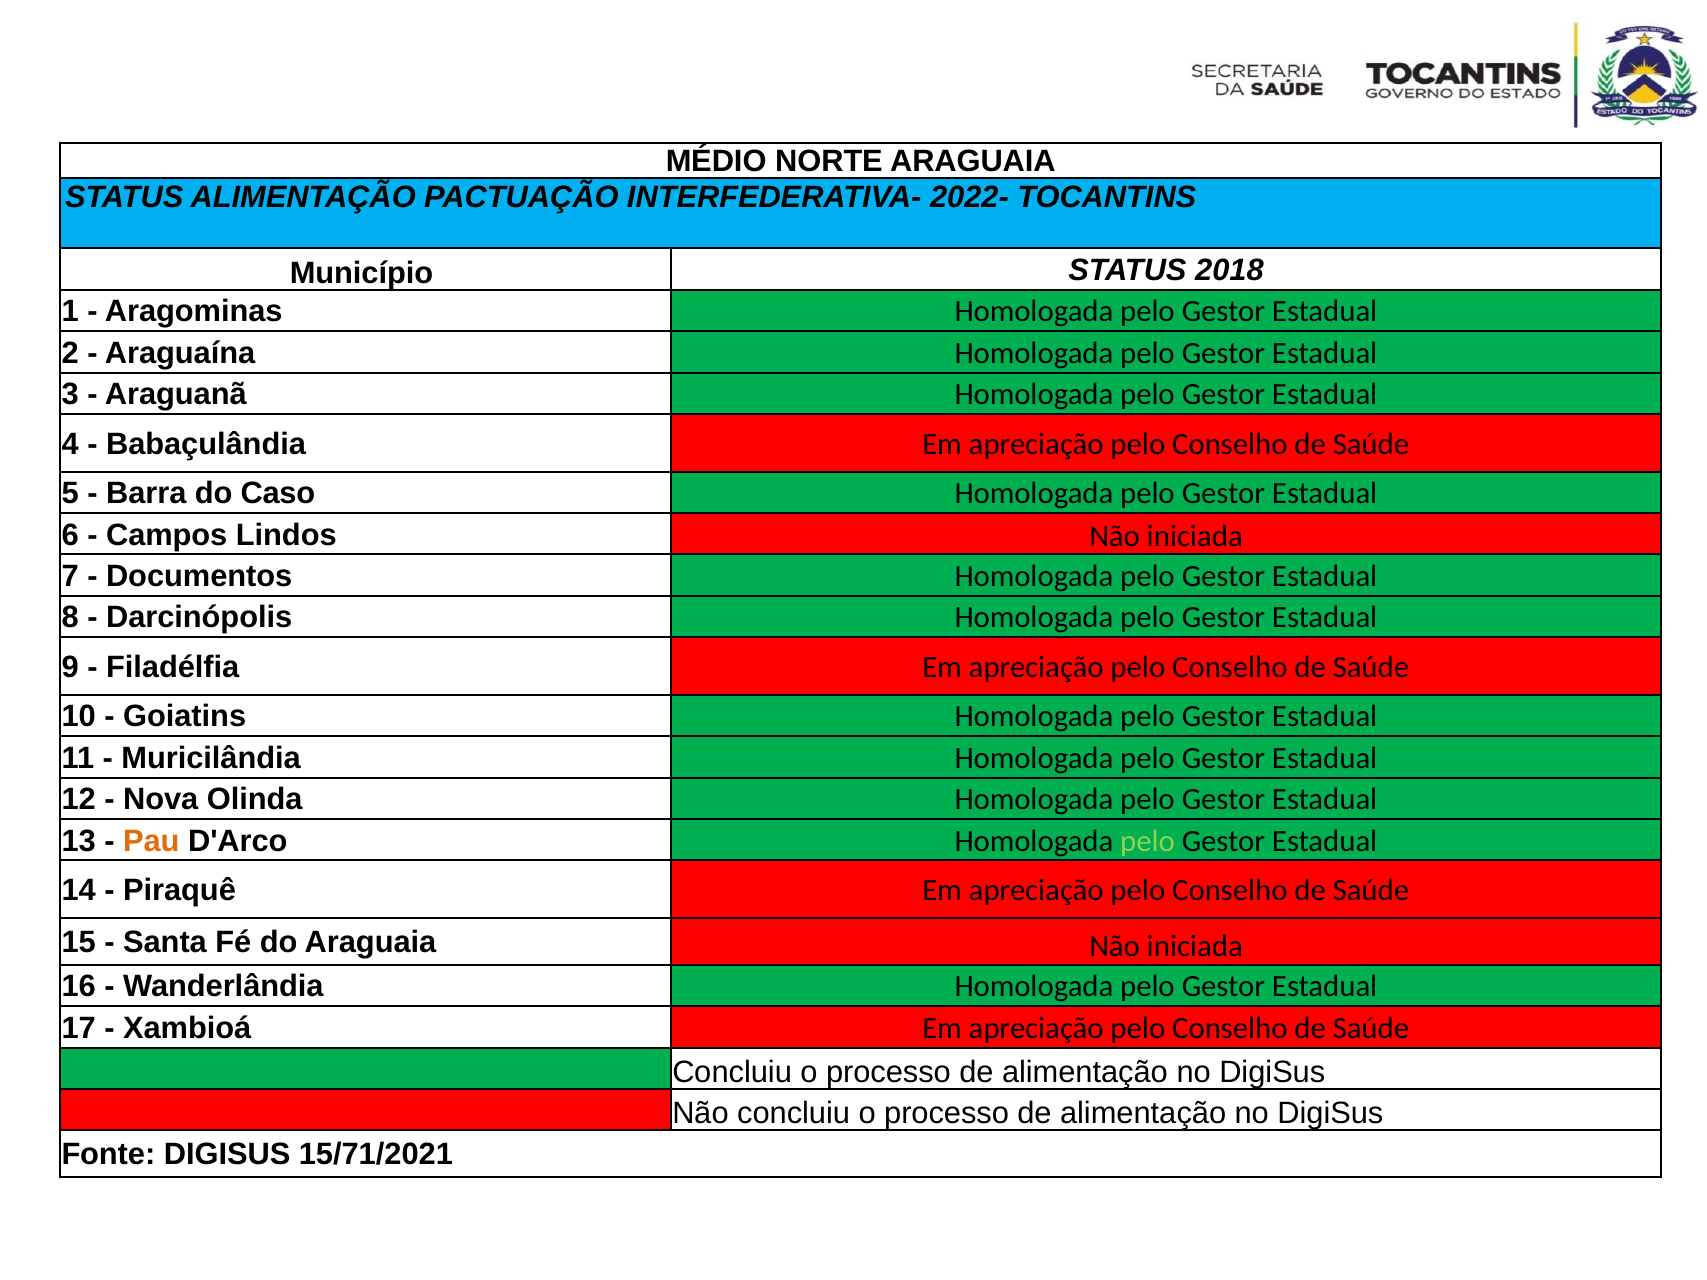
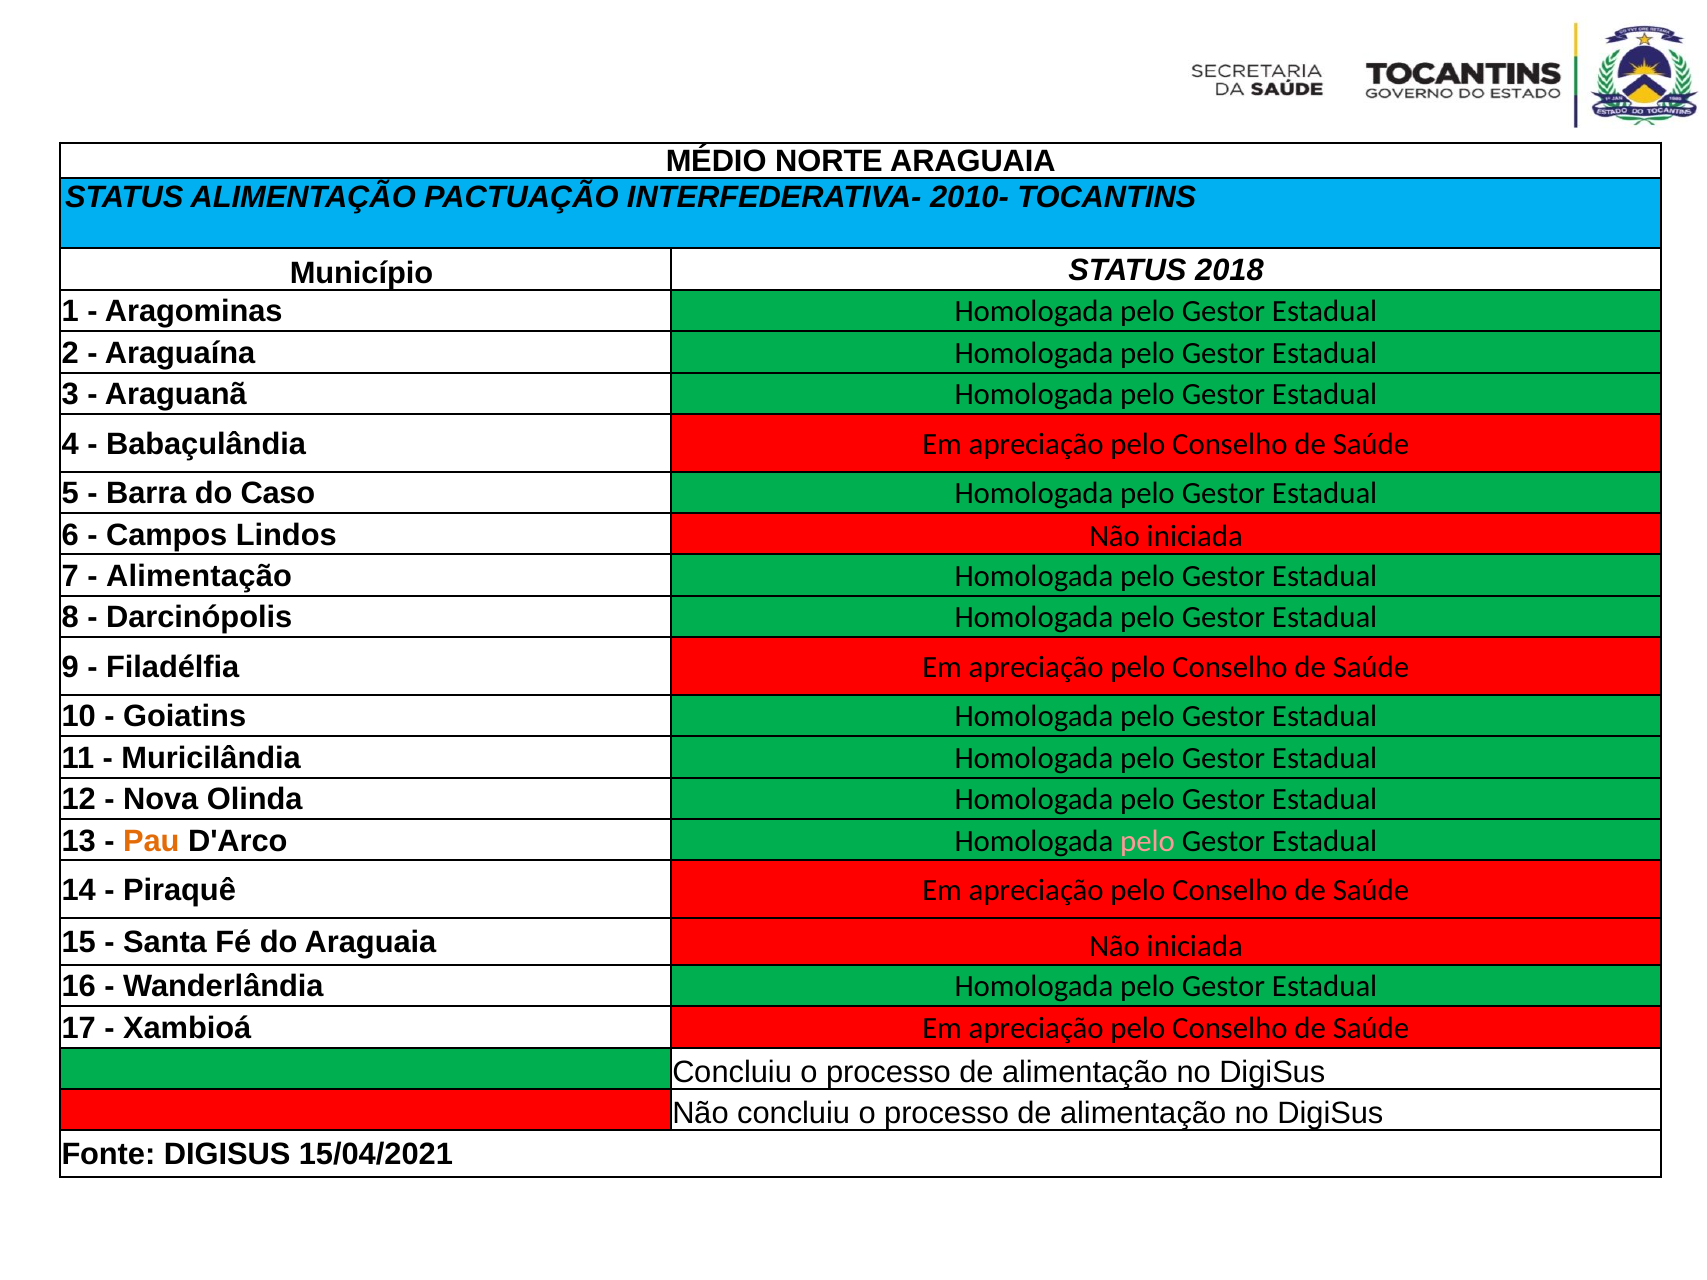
2022-: 2022- -> 2010- (969, 197)
Documentos: Documentos -> Alimentação (199, 576)
pelo colour: light green -> pink (1147, 841)
15/71/2021: 15/71/2021 -> 15/04/2021 (376, 1155)
